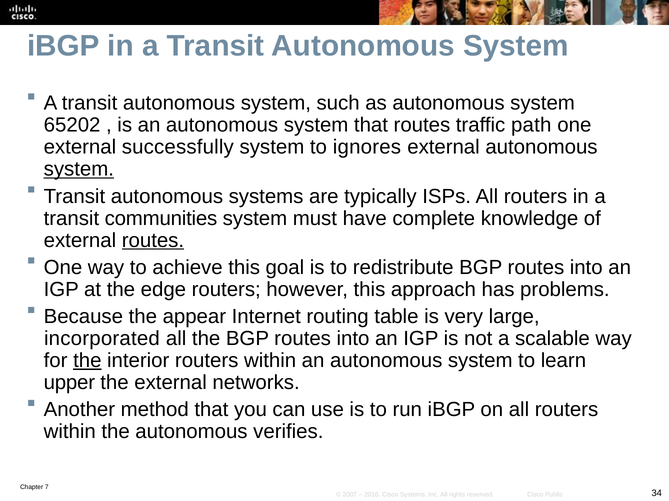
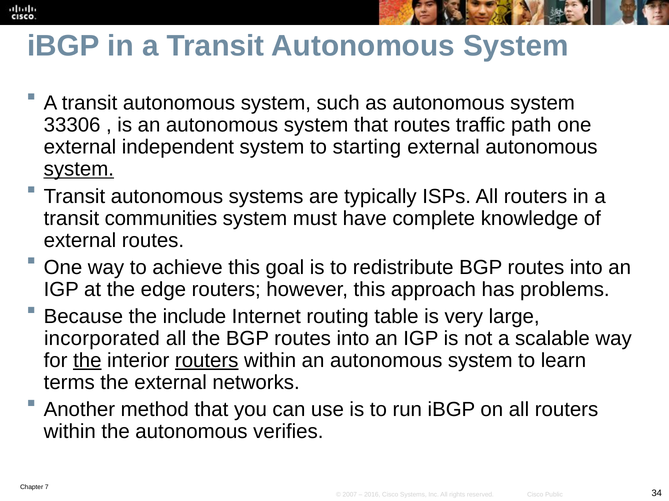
65202: 65202 -> 33306 (72, 125)
successfully: successfully -> independent (178, 147)
ignores: ignores -> starting (367, 147)
routes underline: present -> none (153, 241)
appear: appear -> include (194, 317)
routers underline: none -> present (207, 361)
upper: upper -> terms (69, 383)
